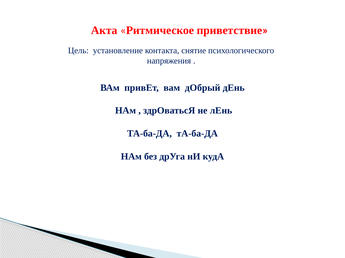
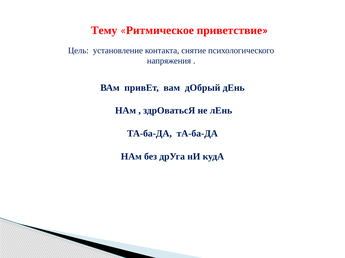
Акта: Акта -> Тему (104, 31)
